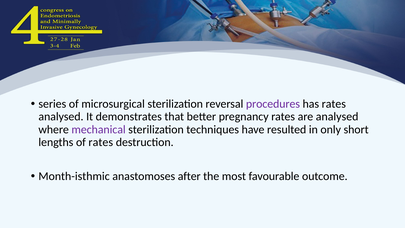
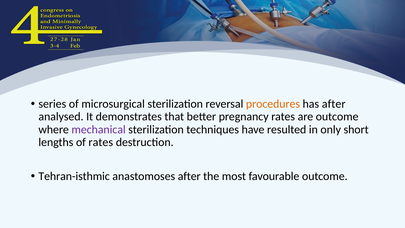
procedures colour: purple -> orange (273, 104)
has rates: rates -> after (334, 104)
are analysed: analysed -> outcome (337, 117)
Month-isthmic: Month-isthmic -> Tehran-isthmic (74, 176)
